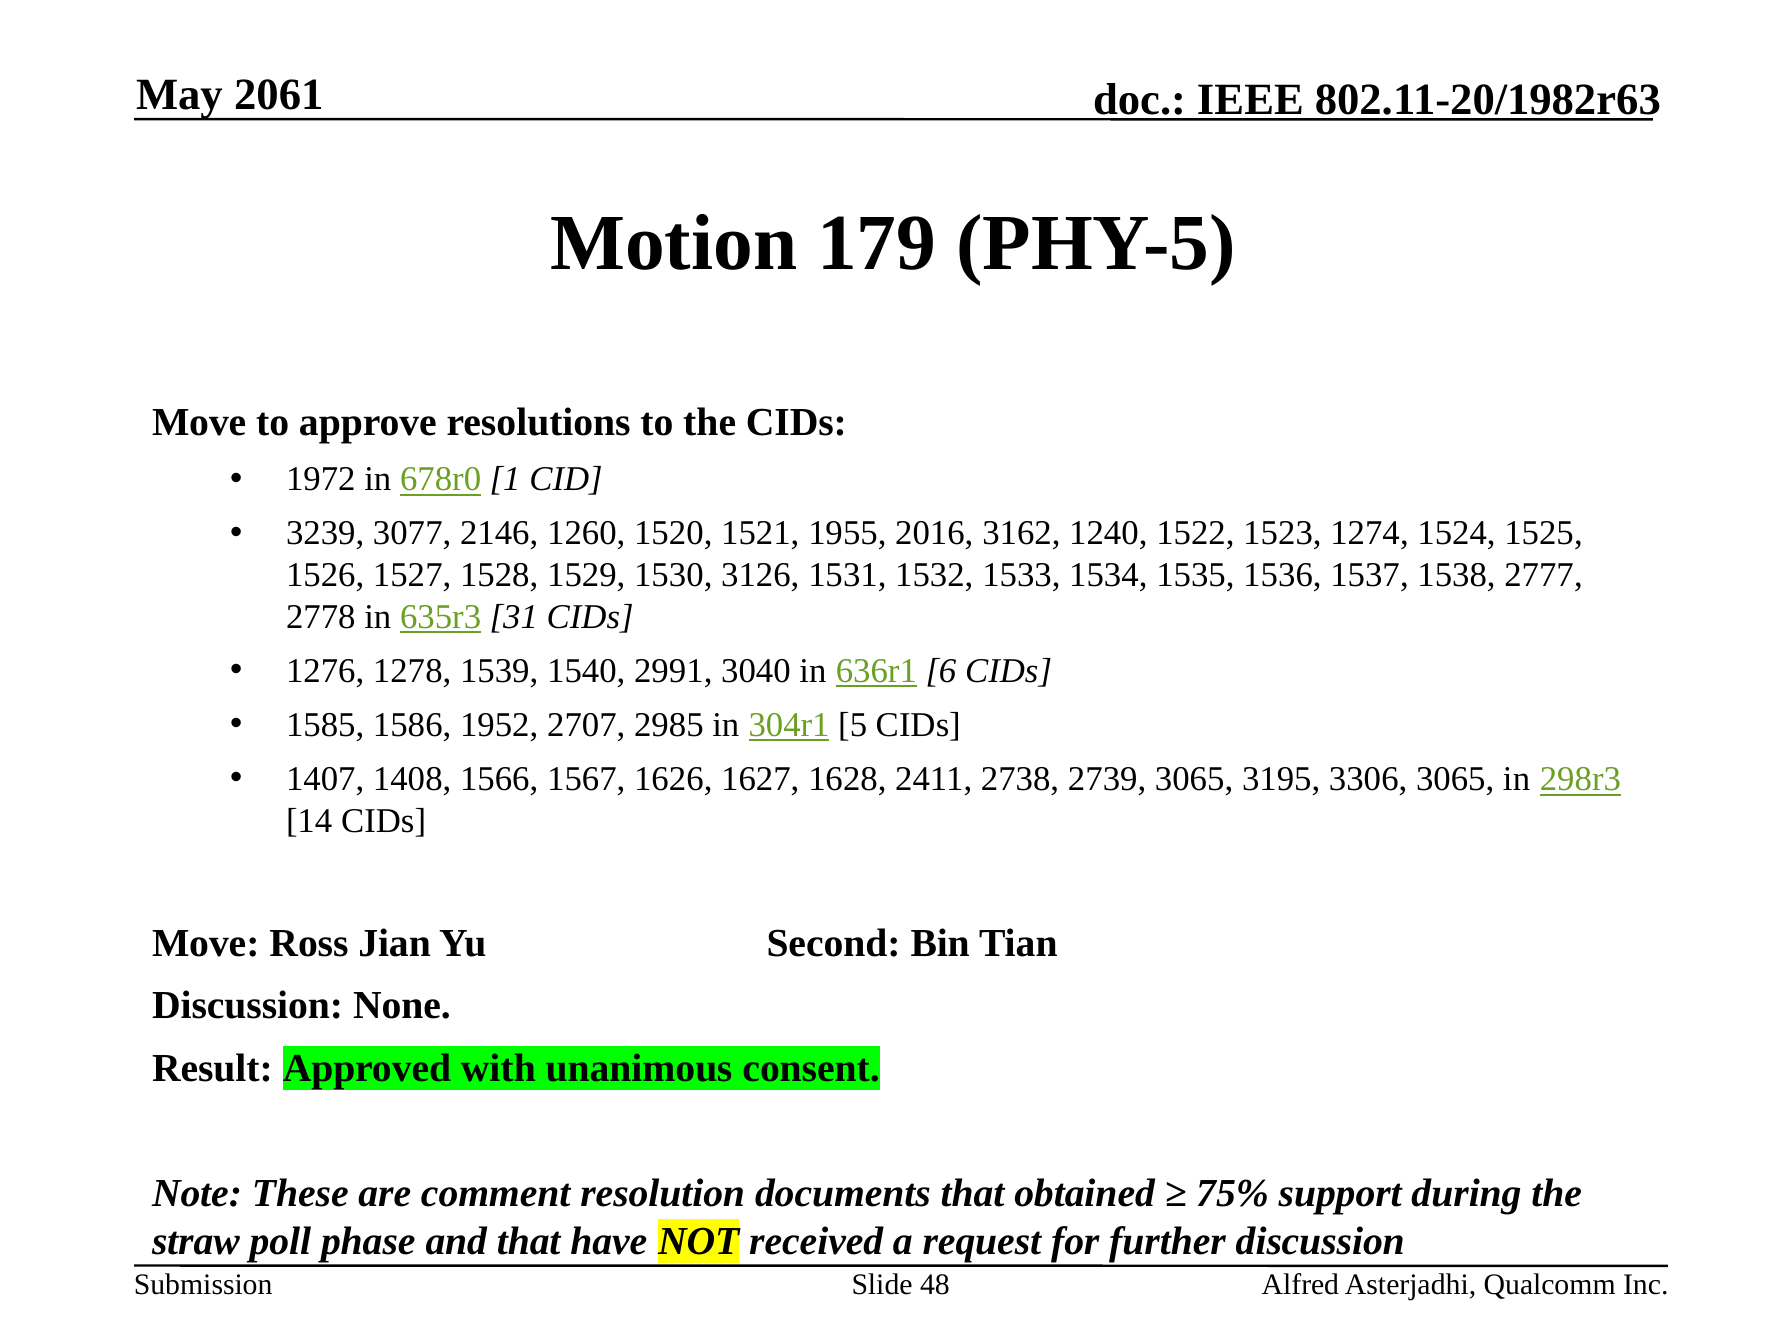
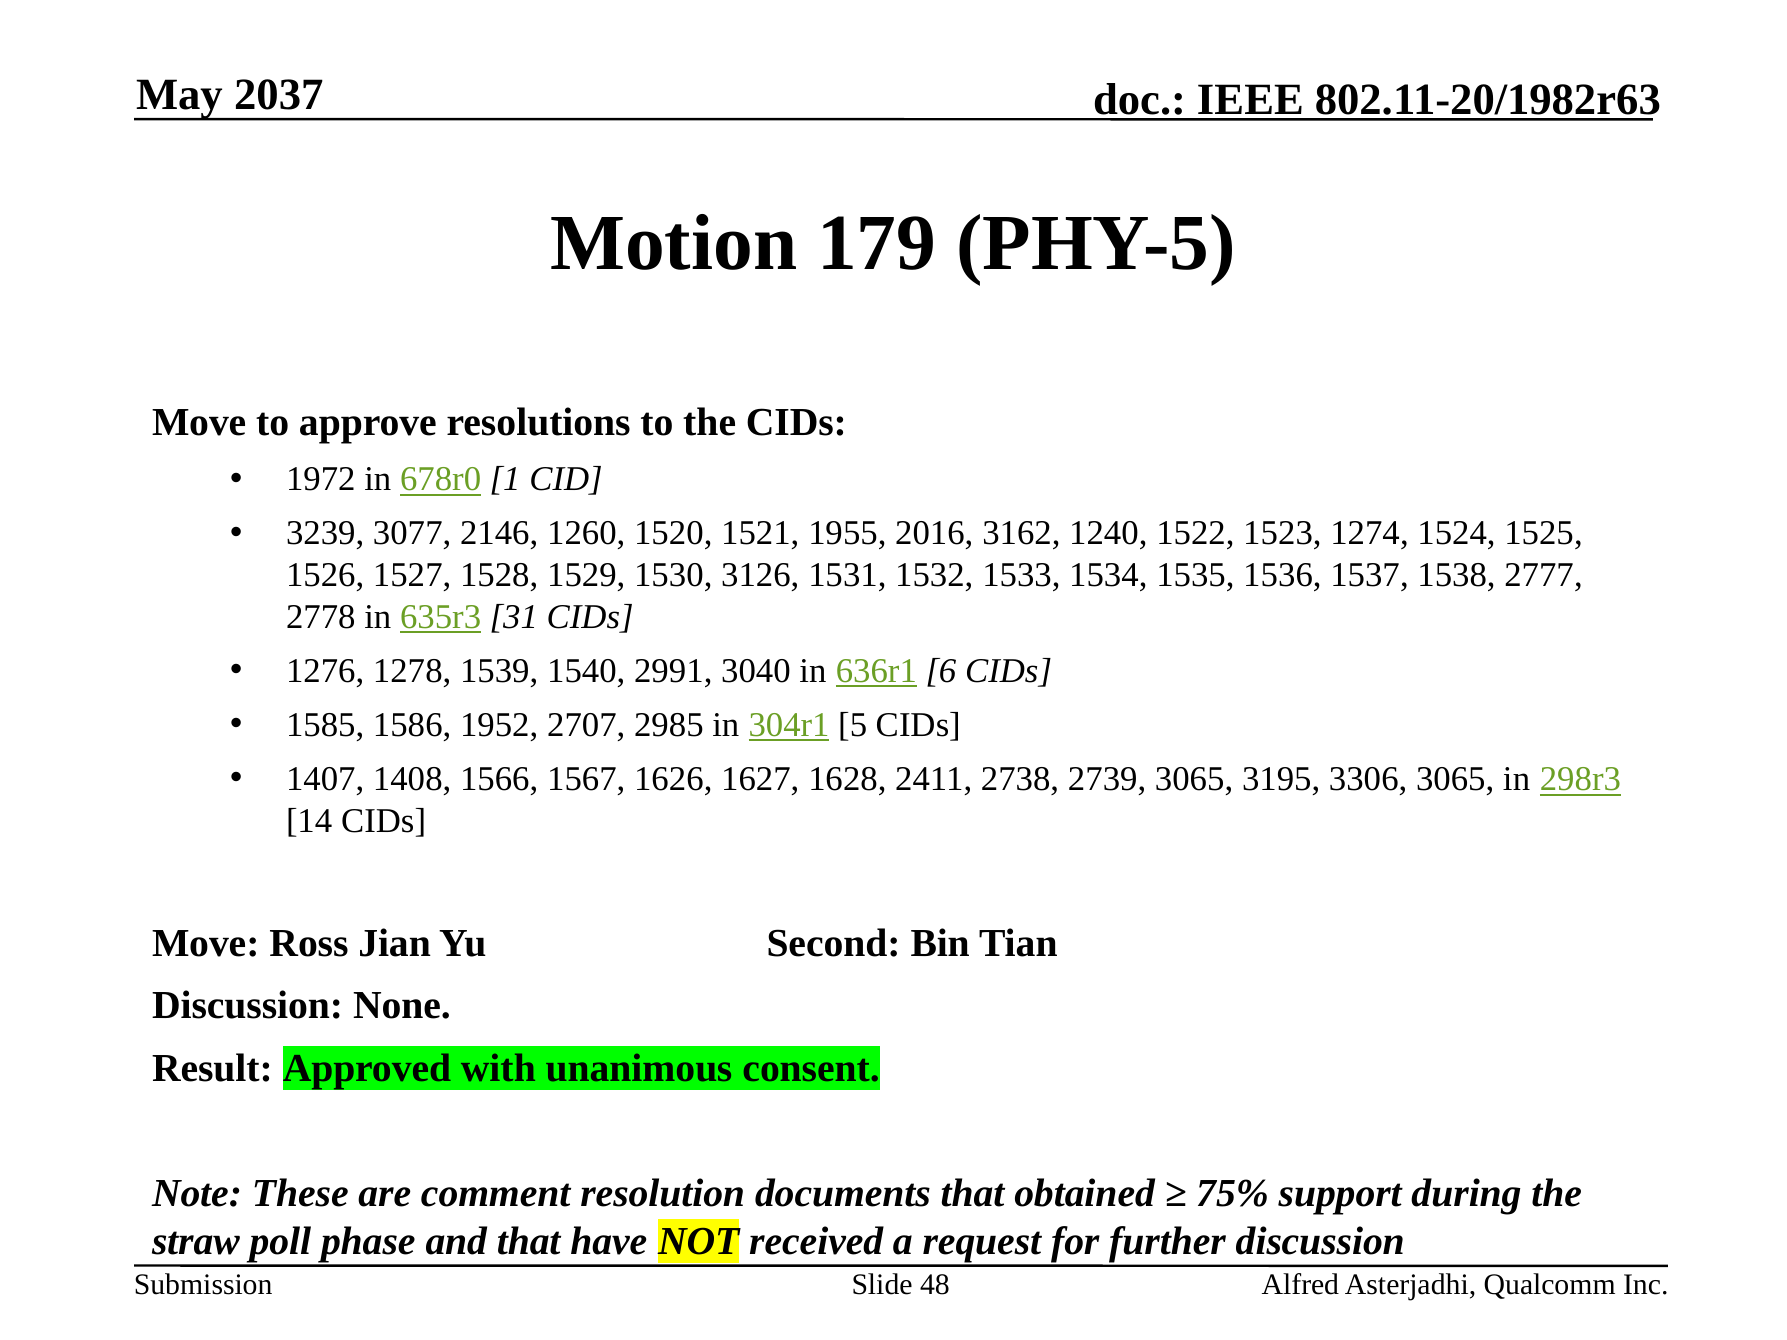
2061: 2061 -> 2037 (279, 95)
